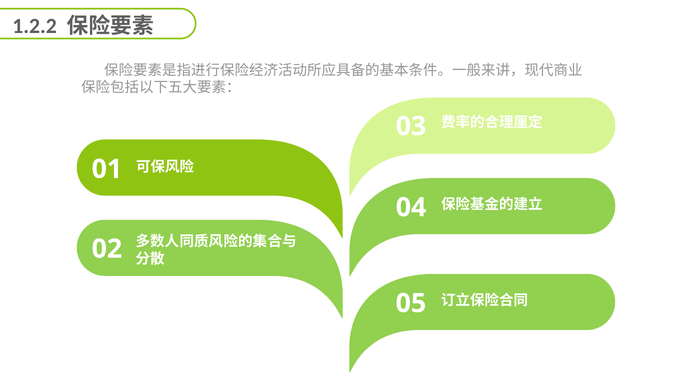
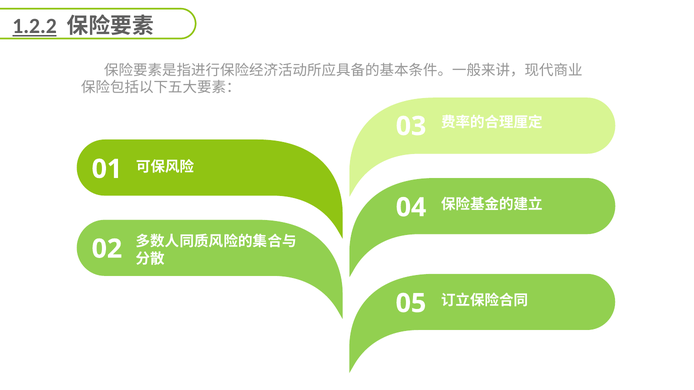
1.2.2 underline: none -> present (35, 26)
